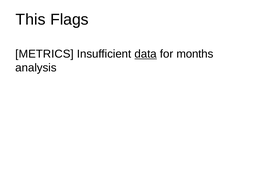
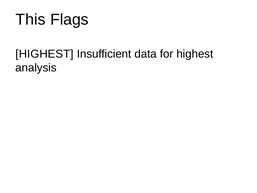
METRICS: METRICS -> HIGHEST (45, 54)
data underline: present -> none (146, 54)
for months: months -> highest (195, 54)
